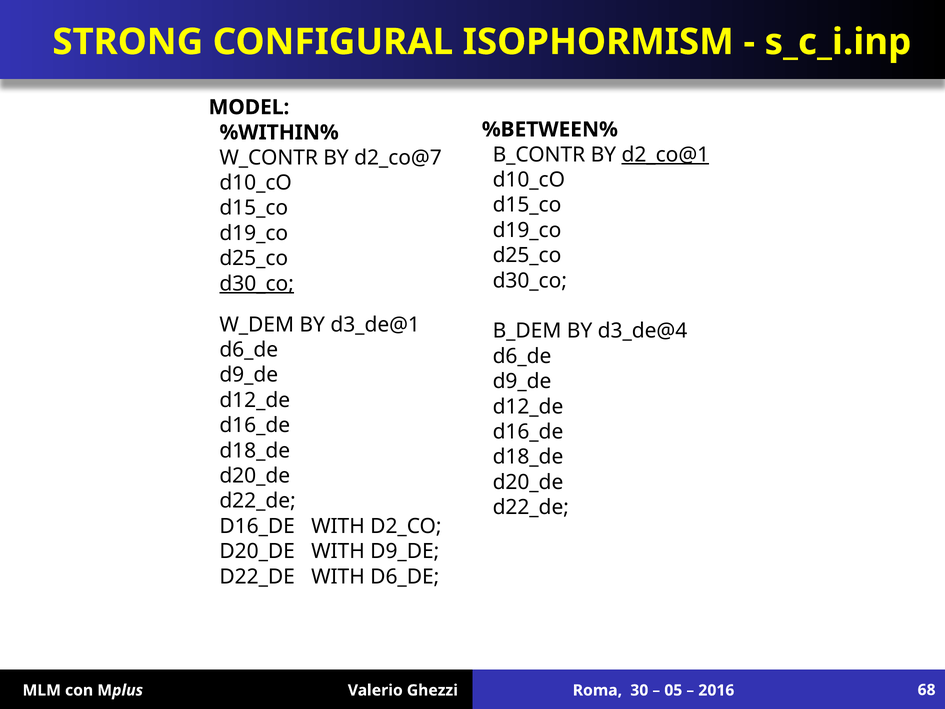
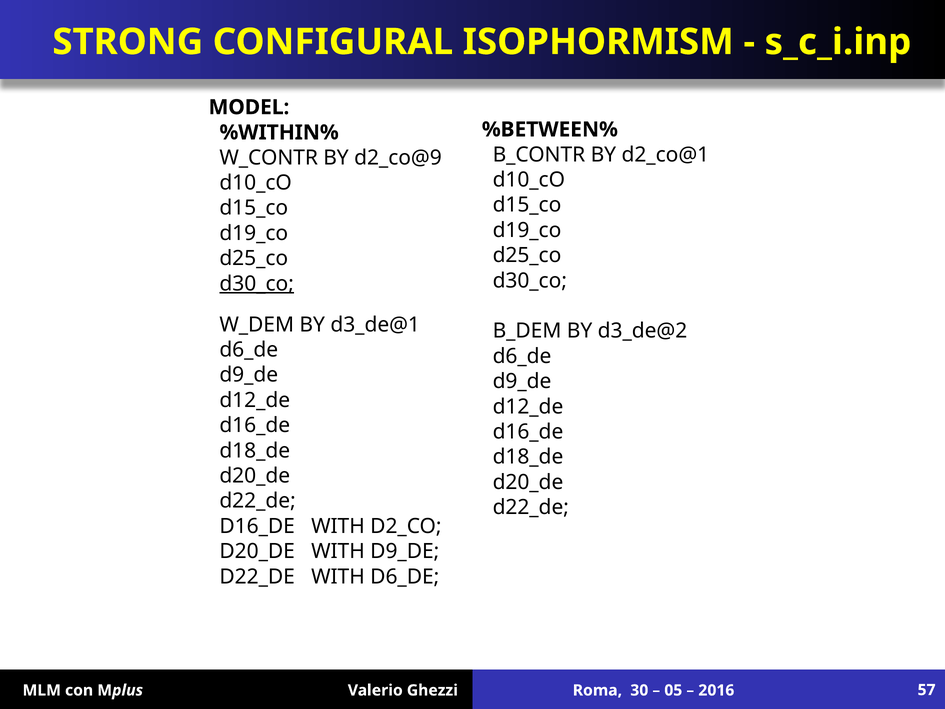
d2_co@1 underline: present -> none (665, 155)
d2_co@7: d2_co@7 -> d2_co@9 (398, 158)
d3_de@4: d3_de@4 -> d3_de@2 (643, 331)
68: 68 -> 57 (927, 690)
